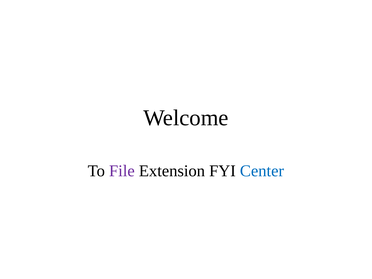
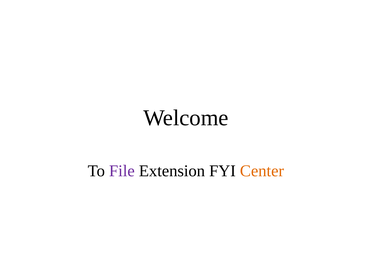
Center colour: blue -> orange (262, 171)
